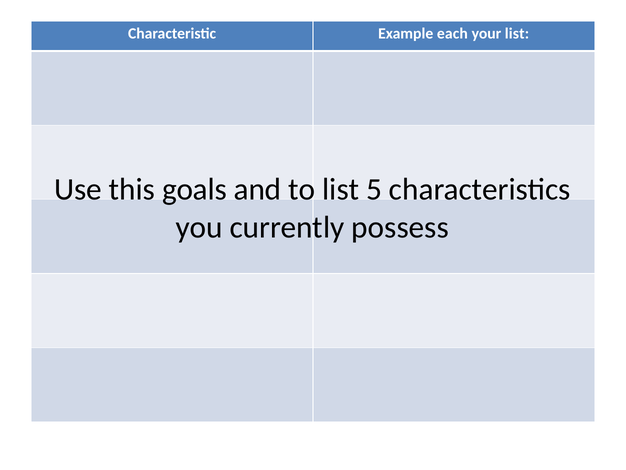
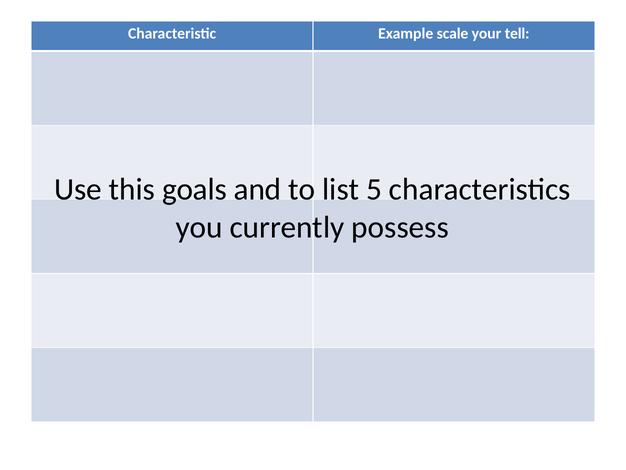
each: each -> scale (453, 34)
your list: list -> tell (517, 34)
